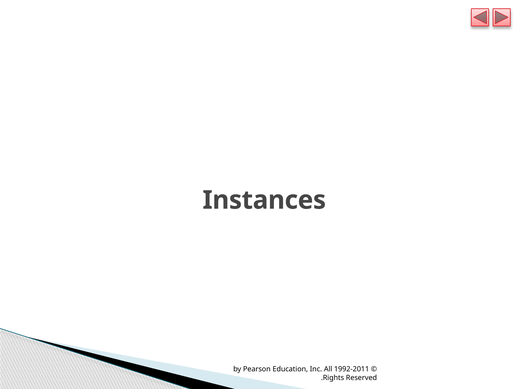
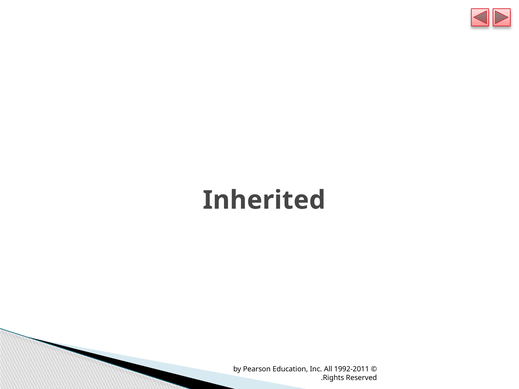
Instances: Instances -> Inherited (264, 200)
